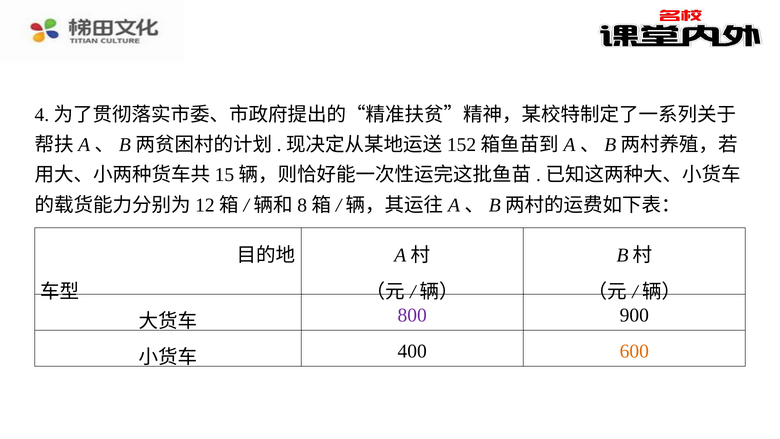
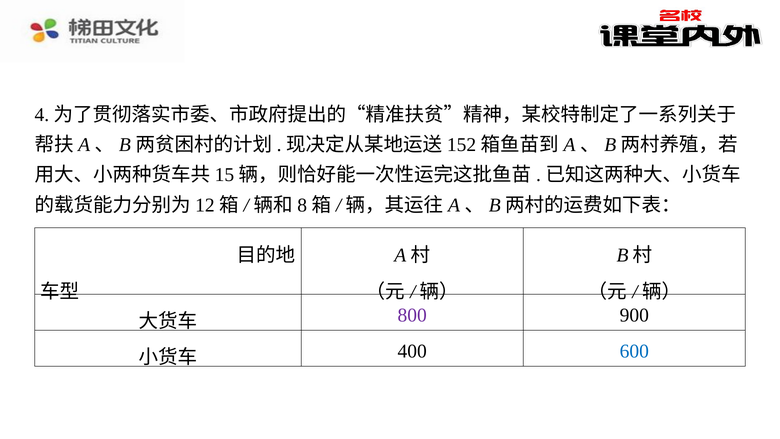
600 colour: orange -> blue (634, 351)
